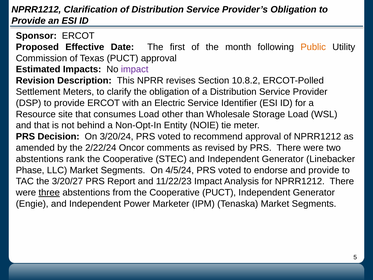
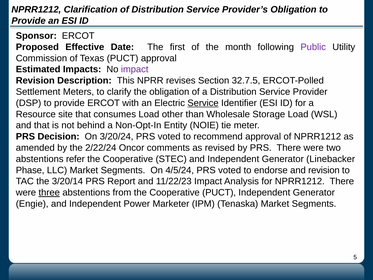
Public colour: orange -> purple (313, 47)
10.8.2: 10.8.2 -> 32.7.5 (246, 81)
Service underline: none -> present (203, 103)
rank: rank -> refer (75, 159)
and provide: provide -> revision (324, 170)
3/20/27: 3/20/27 -> 3/20/14 (67, 181)
